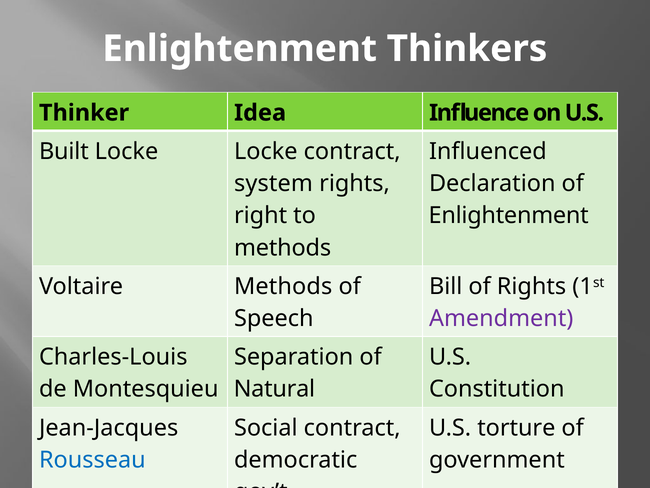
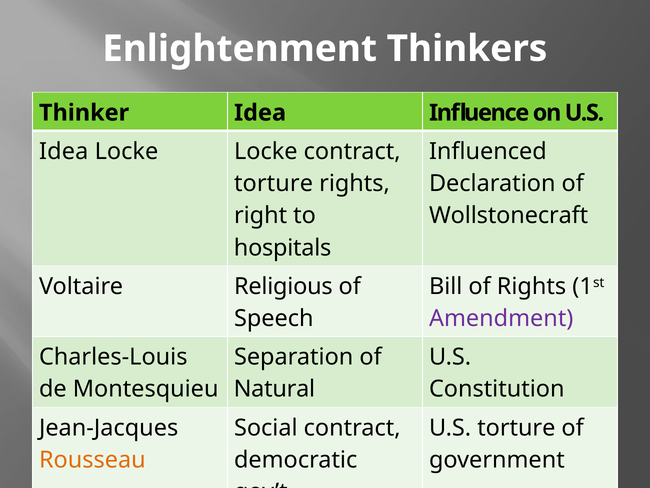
Built: Built -> Idea (64, 151)
system: system -> torture (273, 183)
Enlightenment: Enlightenment -> Wollstonecraft (509, 215)
methods: methods -> hospitals (283, 247)
Voltaire Methods: Methods -> Religious (283, 286)
Rousseau colour: blue -> orange (92, 459)
